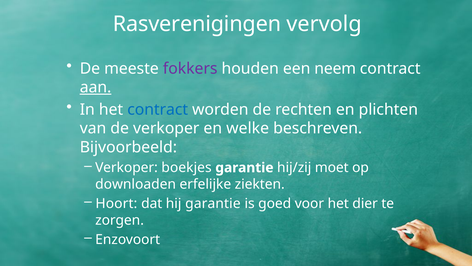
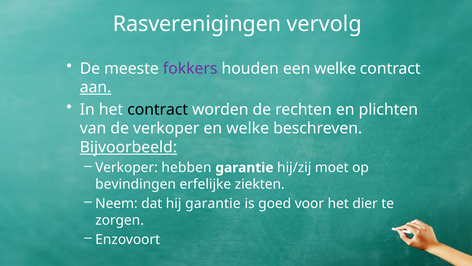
een neem: neem -> welke (335, 68)
contract colour: blue -> black (158, 109)
Bijvoorbeeld underline: none -> present (128, 147)
boekjes: boekjes -> hebben (187, 167)
downloaden: downloaden -> bevindingen (136, 184)
Hoort: Hoort -> Neem (116, 203)
